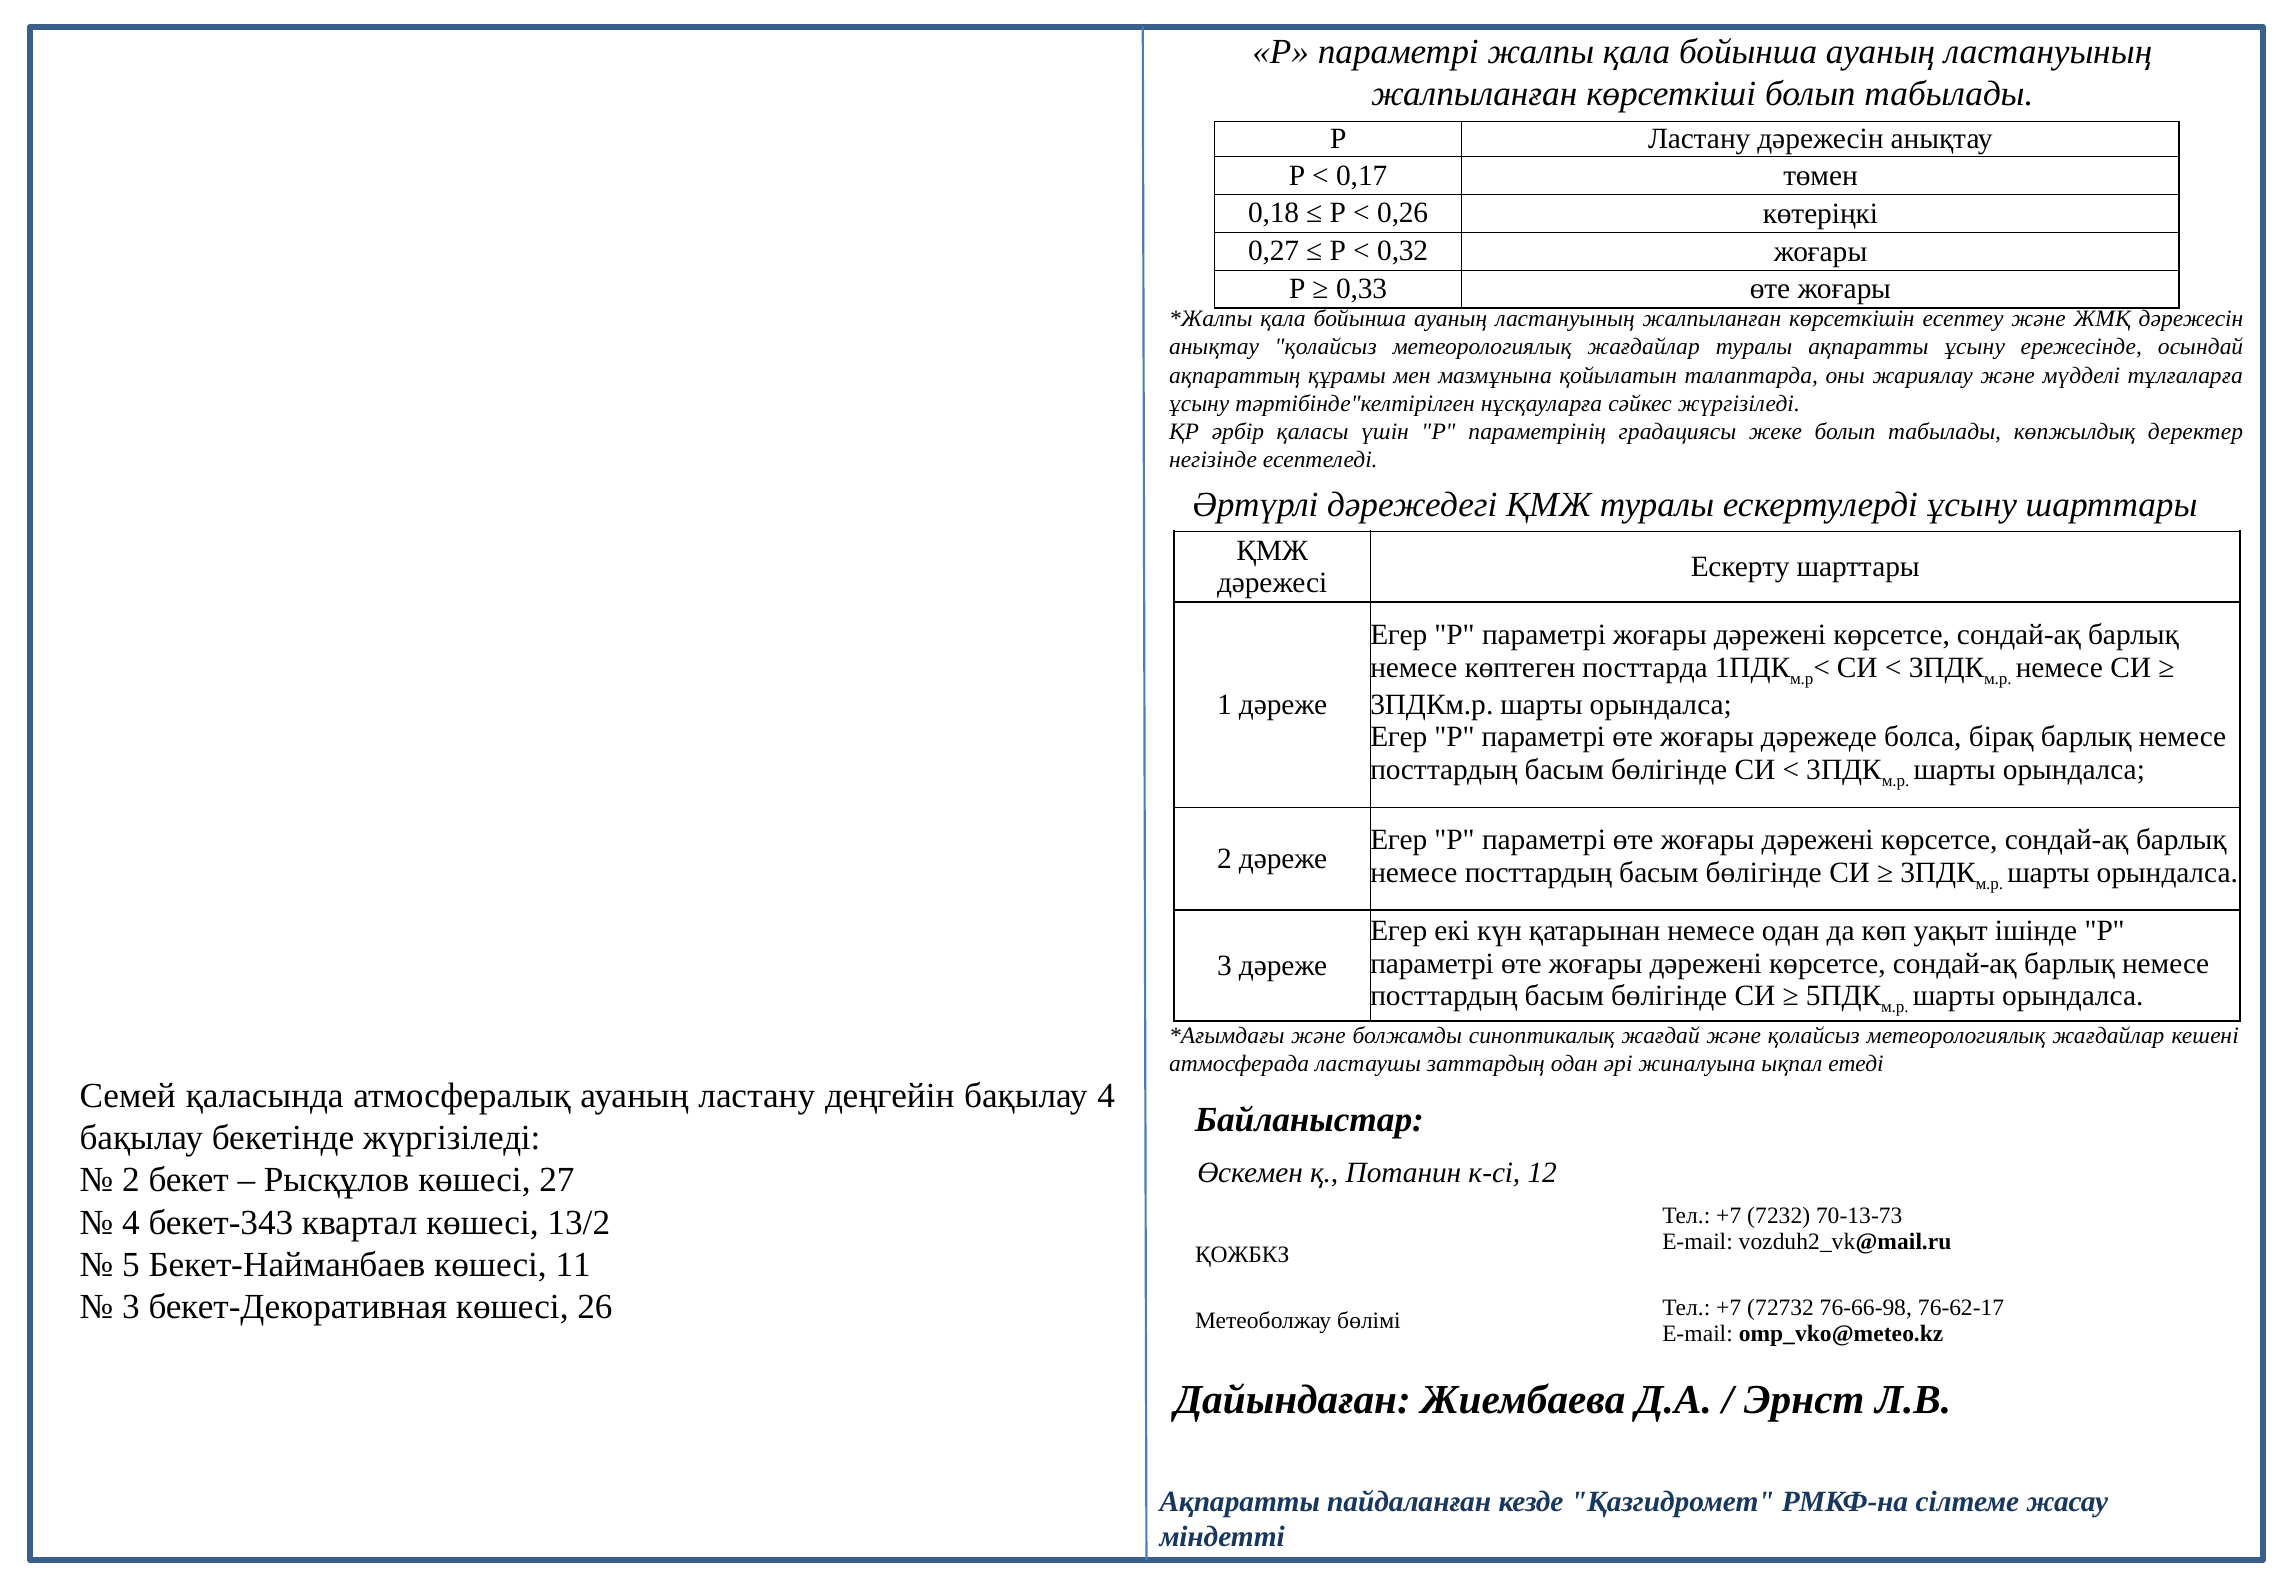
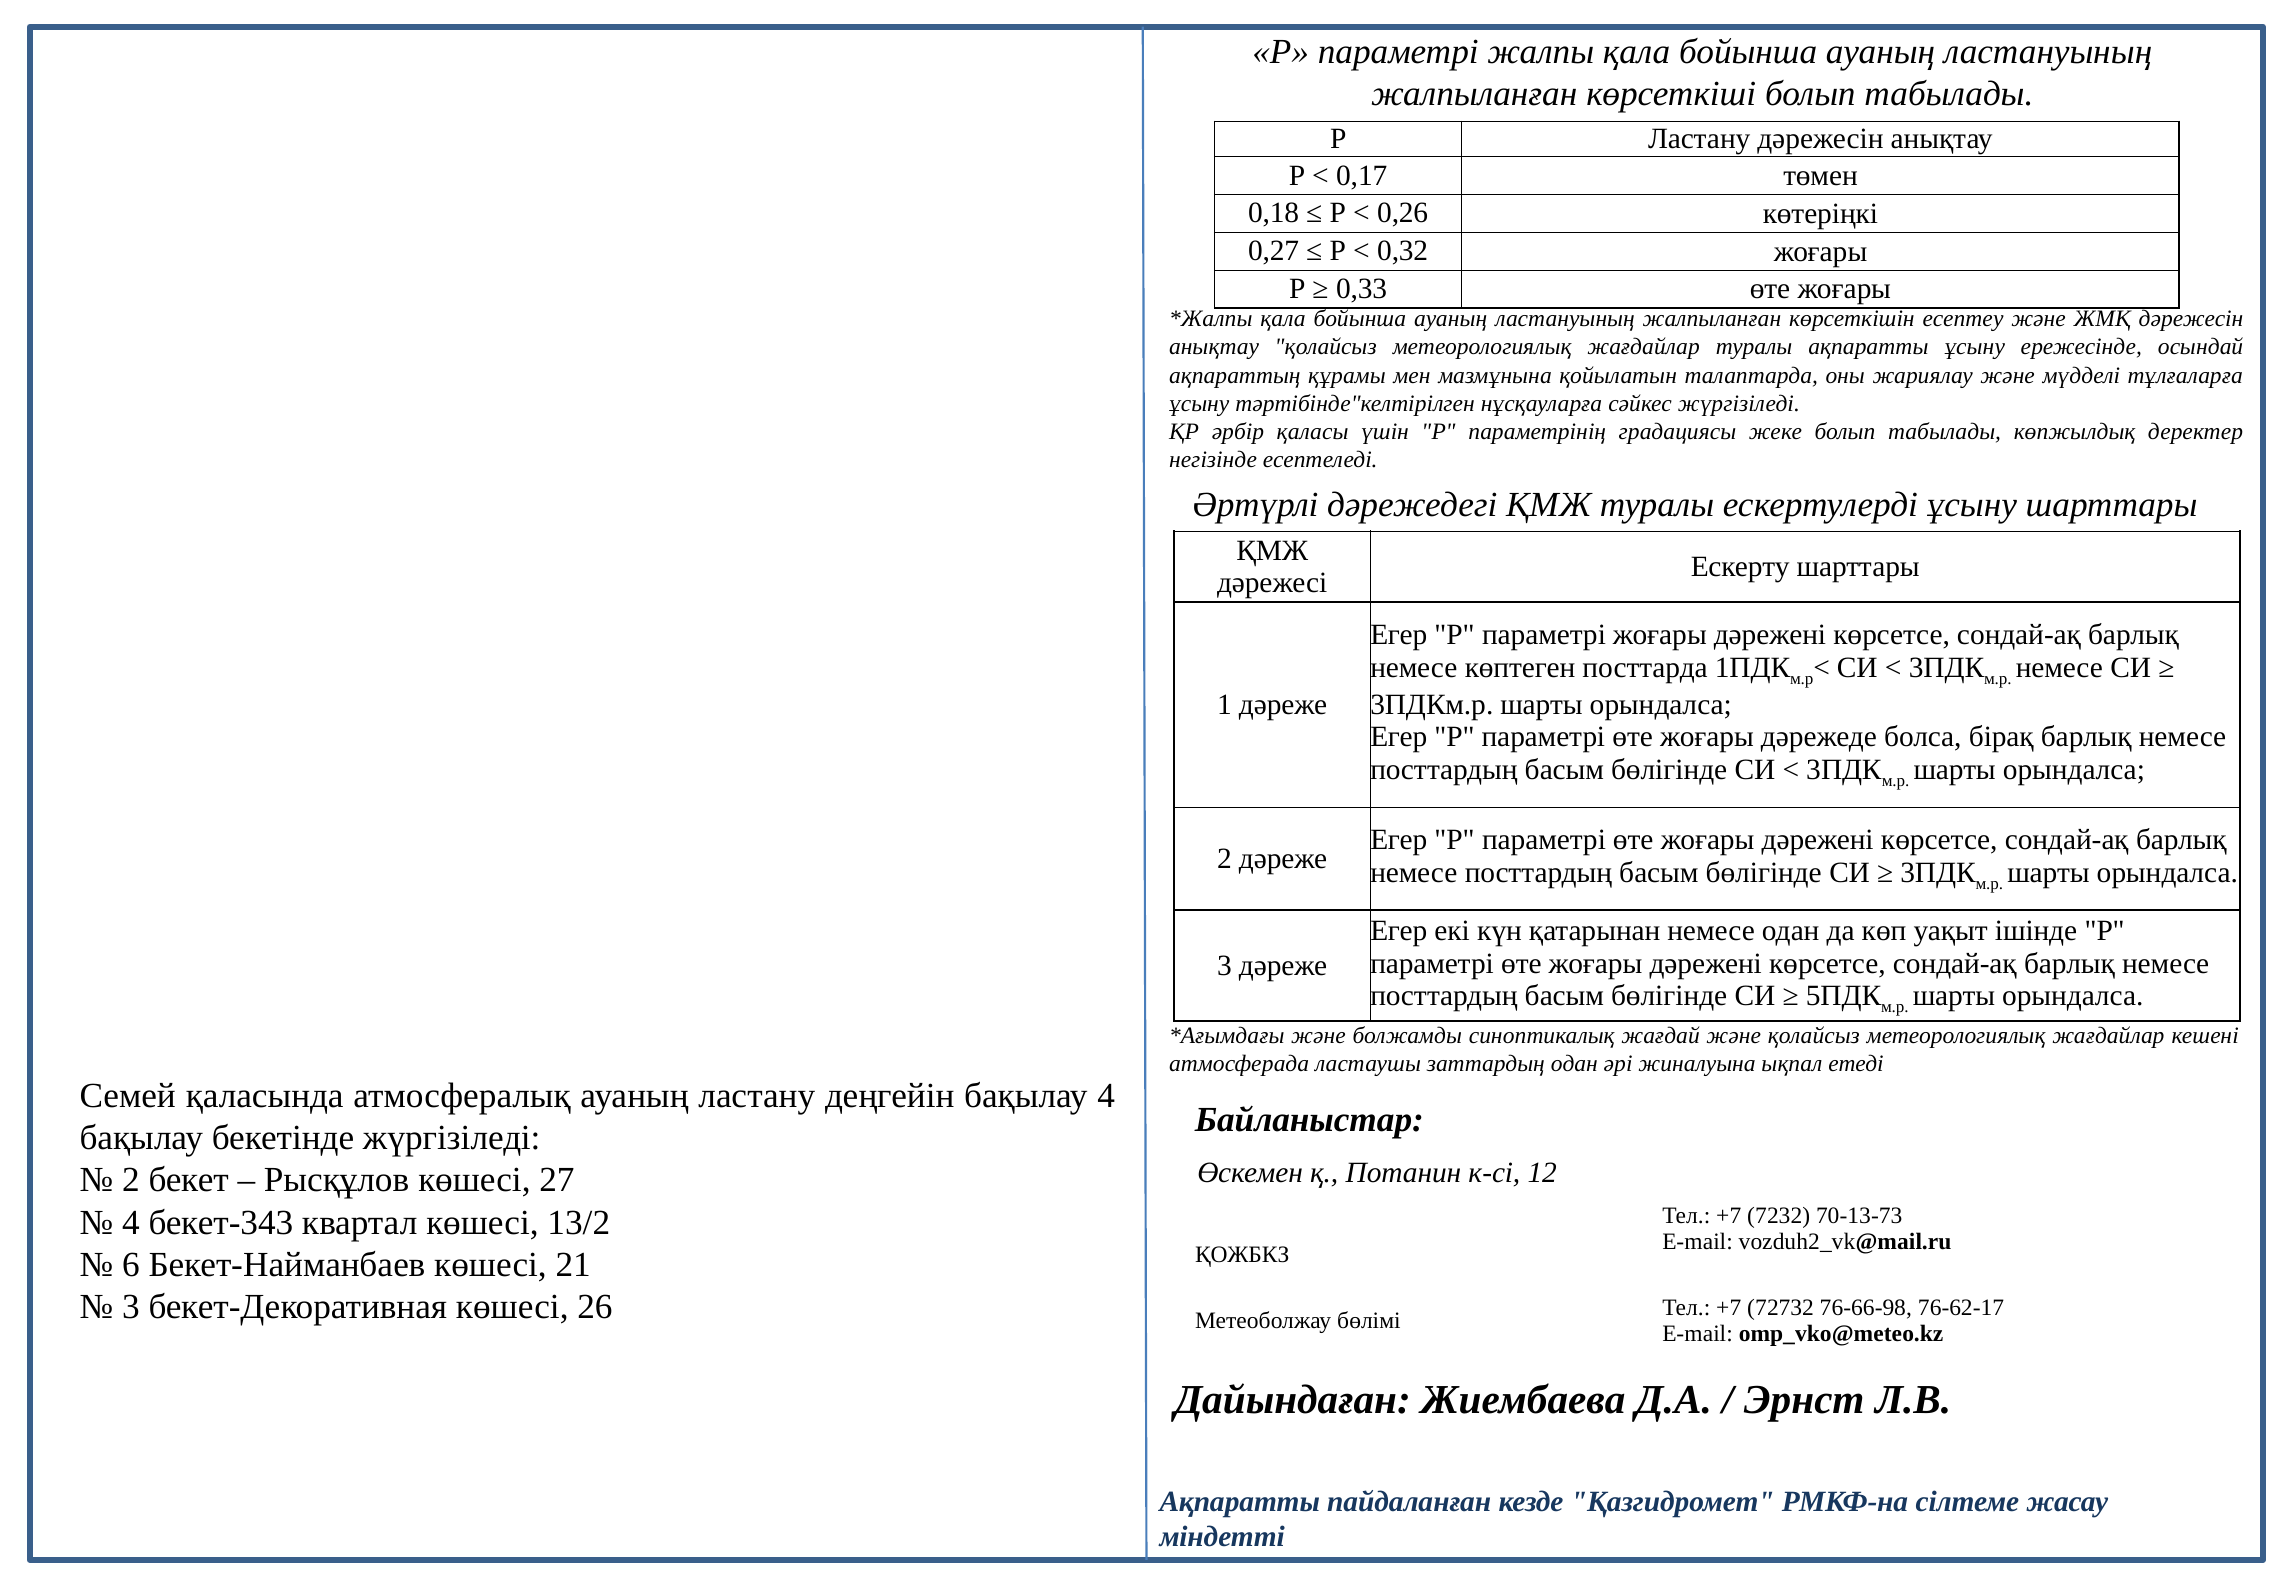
5: 5 -> 6 (131, 1265)
11: 11 -> 21 (573, 1265)
